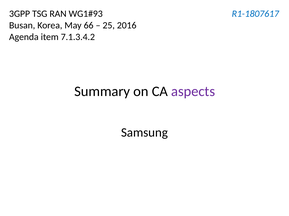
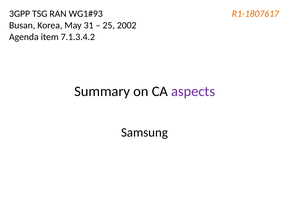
R1-1807617 colour: blue -> orange (255, 14)
66: 66 -> 31 (89, 25)
2016: 2016 -> 2002 (127, 25)
